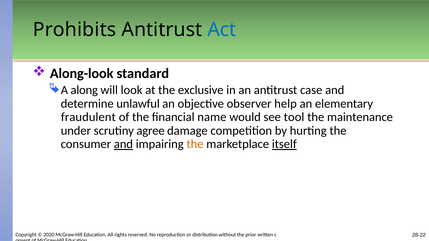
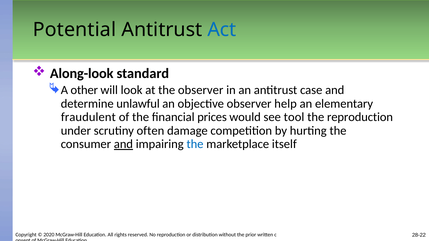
Prohibits: Prohibits -> Potential (74, 30)
along: along -> other (84, 90)
the exclusive: exclusive -> observer (201, 90)
name: name -> prices (212, 117)
the maintenance: maintenance -> reproduction (360, 117)
agree: agree -> often (150, 131)
the colour: orange -> blue (195, 144)
itself underline: present -> none (284, 144)
